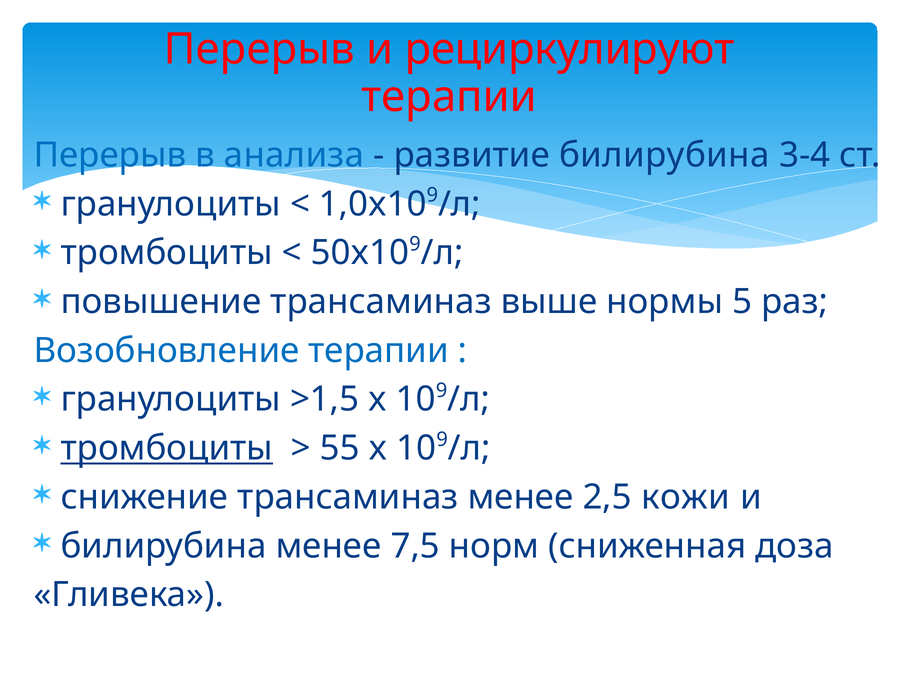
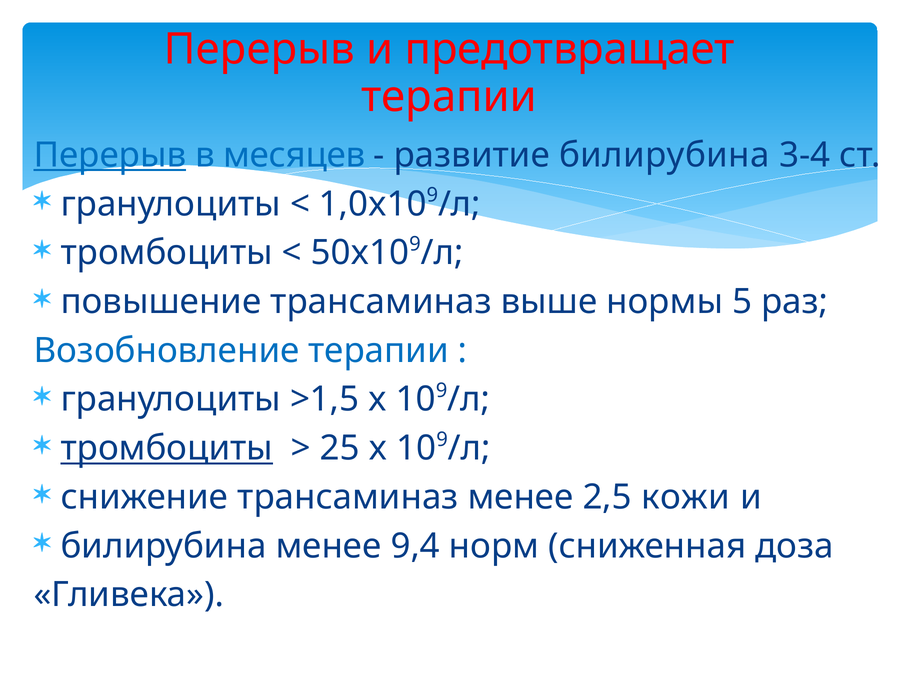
рециркулируют: рециркулируют -> предотвращает (570, 49)
Перерыв underline: none -> present (110, 155)
анализа: анализа -> месяцев (294, 155)
55: 55 -> 25 (340, 448)
7,5: 7,5 -> 9,4 (415, 546)
